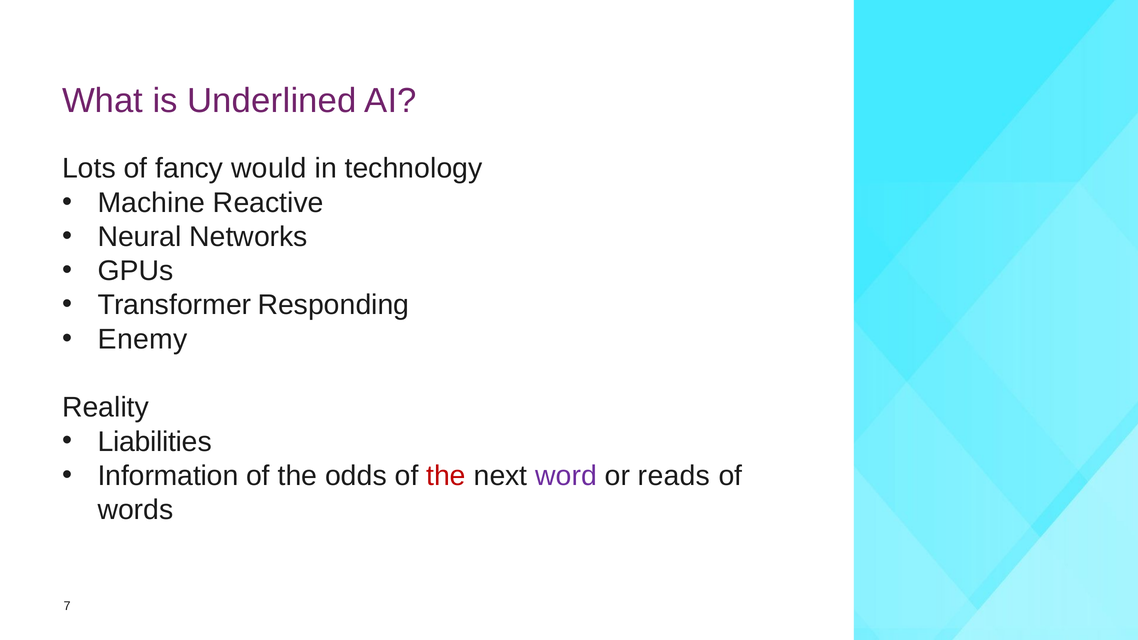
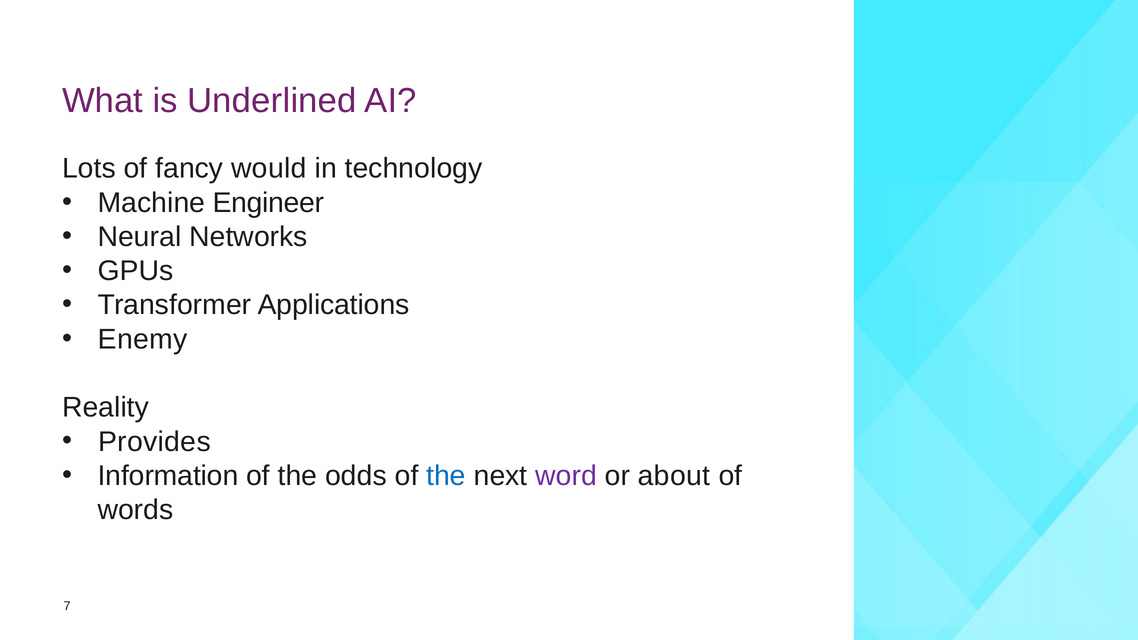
Reactive: Reactive -> Engineer (268, 203)
Responding: Responding -> Applications (334, 305)
Liabilities: Liabilities -> Provides (154, 442)
the colour: red -> blue (446, 476)
reads: reads -> about (674, 476)
